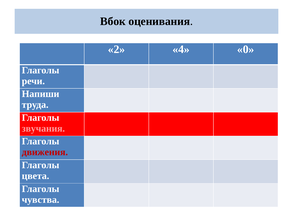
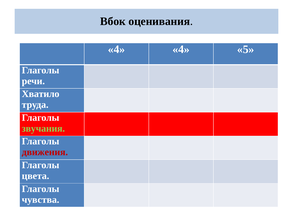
2: 2 -> 4 (116, 49)
0: 0 -> 5 (246, 49)
Напиши: Напиши -> Хватило (41, 94)
звучания colour: pink -> light green (43, 128)
